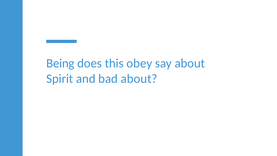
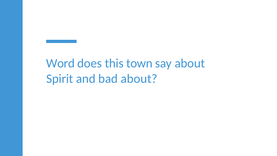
Being: Being -> Word (60, 63)
obey: obey -> town (139, 63)
